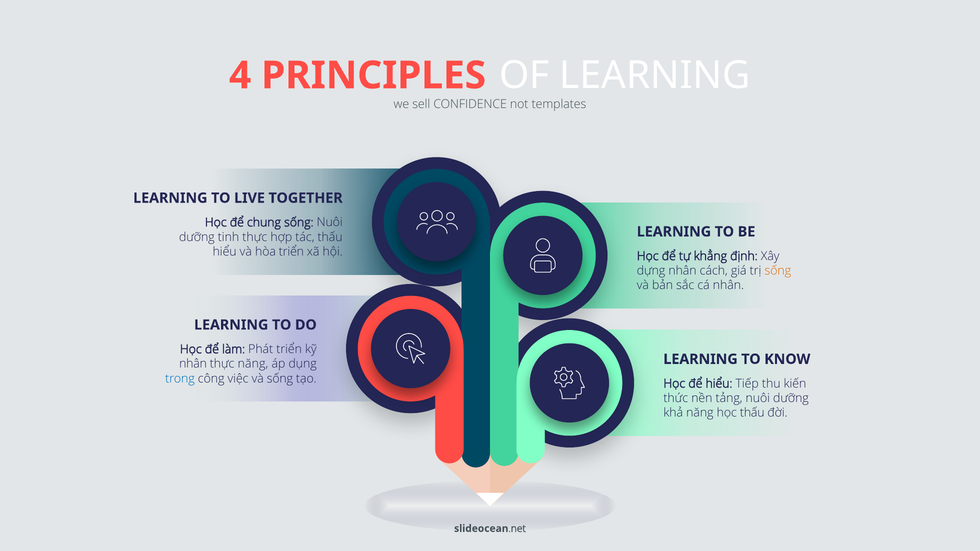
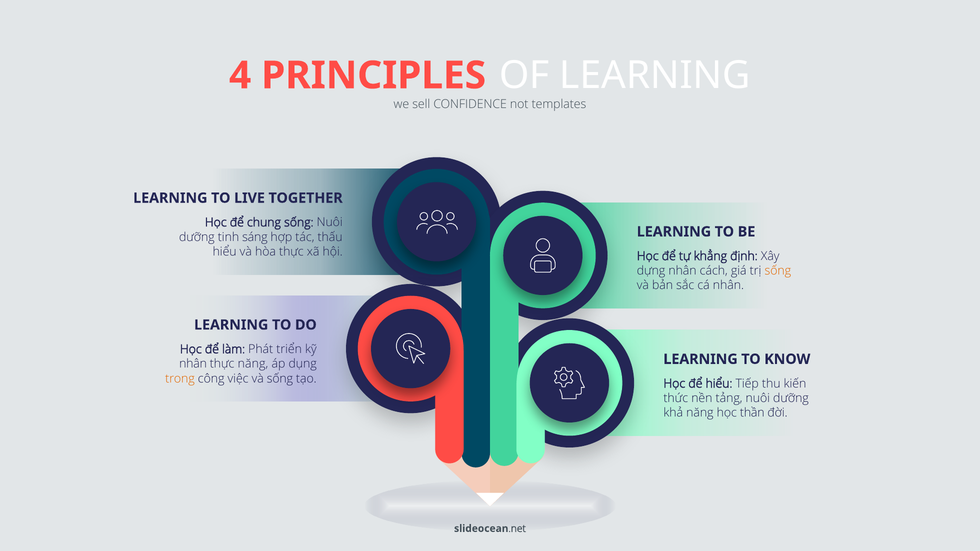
tinh thực: thực -> sáng (255, 237)
hòa triển: triển -> thực (291, 252)
trong colour: blue -> orange (180, 379)
học thấu: thấu -> thần (752, 413)
